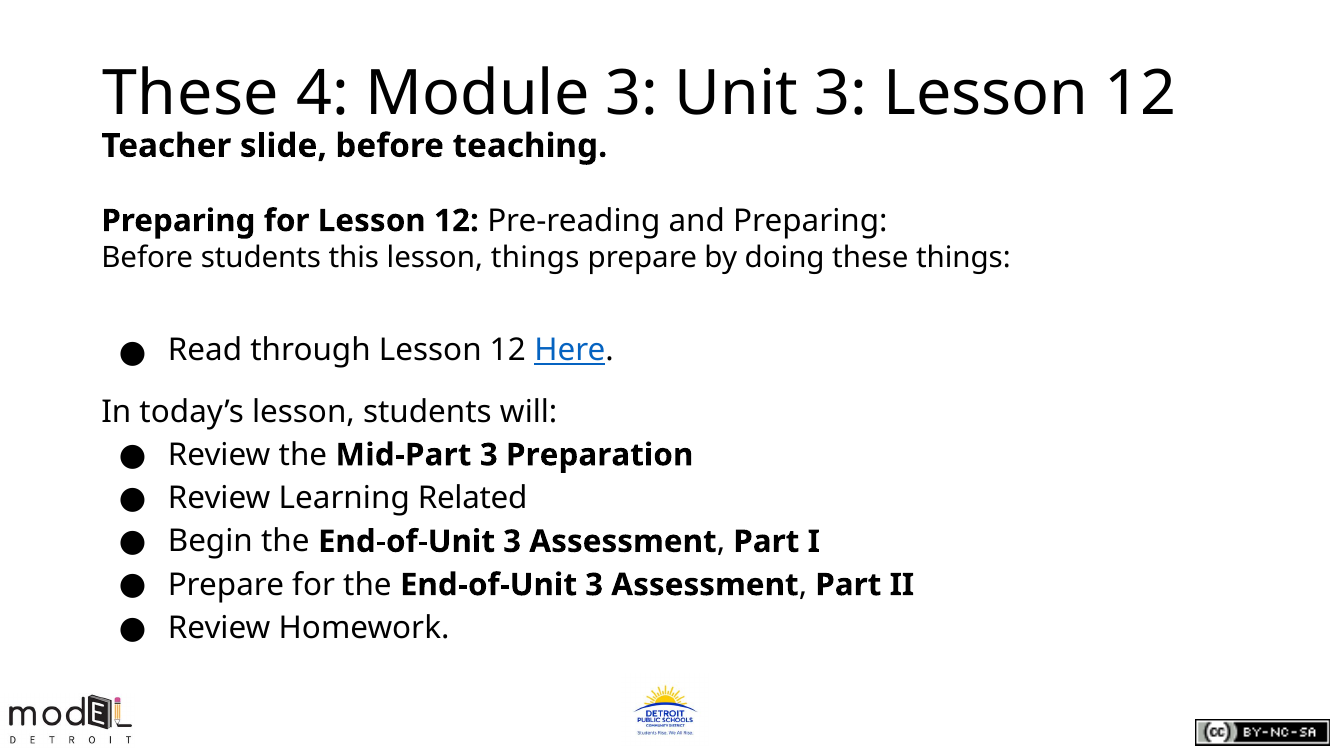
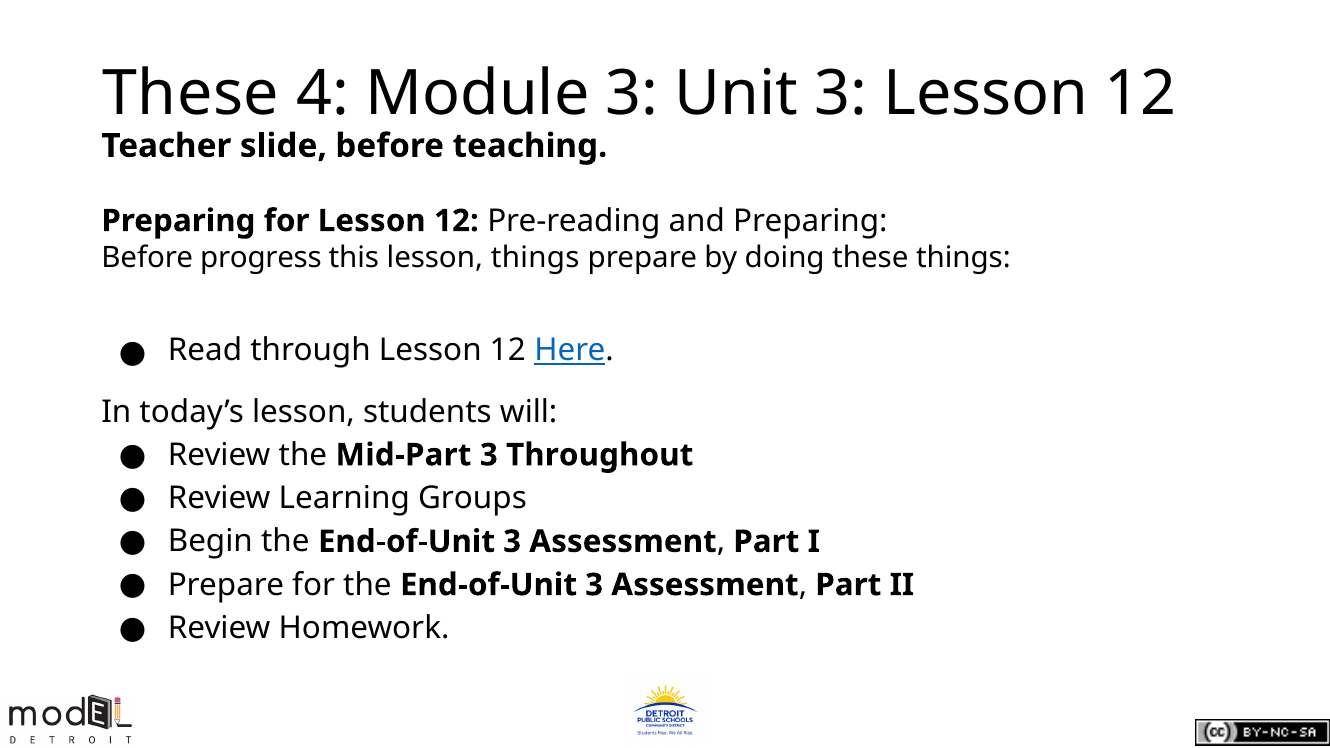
Before students: students -> progress (261, 258)
Preparation: Preparation -> Throughout (600, 455)
Related: Related -> Groups (472, 498)
